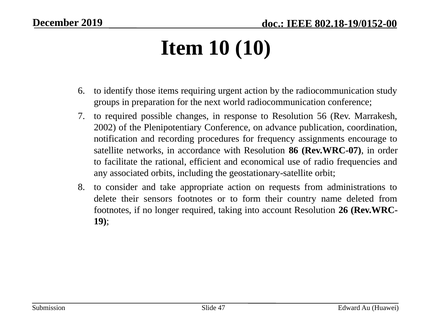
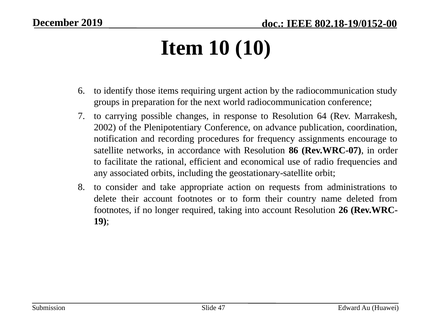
to required: required -> carrying (121, 116)
56: 56 -> 64 (322, 116)
their sensors: sensors -> account (158, 198)
